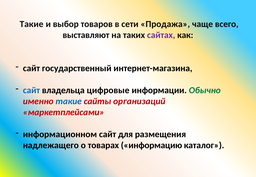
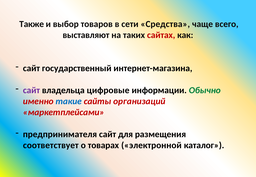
Такие: Такие -> Также (32, 24)
Продажа: Продажа -> Средства (165, 24)
сайтах colour: purple -> red (161, 35)
сайт colour: blue -> purple (31, 90)
информационном: информационном -> предпринимателя (60, 134)
надлежащего: надлежащего -> соответствует (51, 146)
информацию: информацию -> электронной (151, 146)
